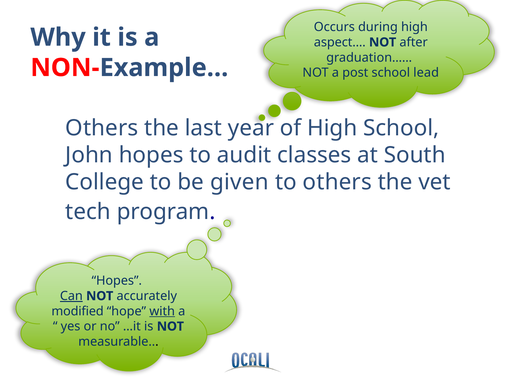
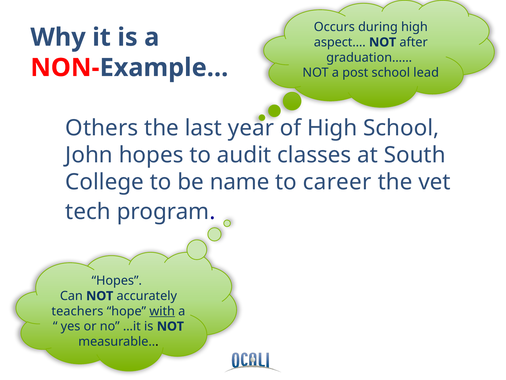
given: given -> name (240, 182)
to others: others -> career (337, 182)
Can underline: present -> none (71, 296)
modified: modified -> teachers (77, 311)
